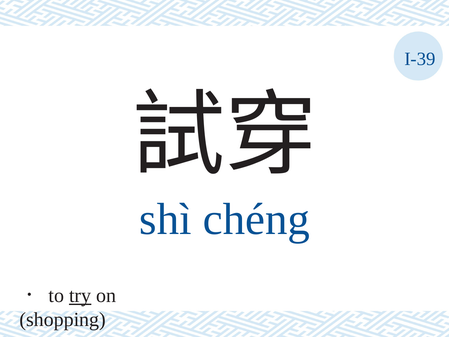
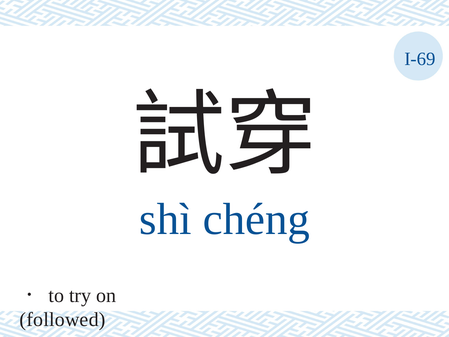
I-39: I-39 -> I-69 (420, 59)
try underline: present -> none (80, 295)
shopping: shopping -> followed (63, 319)
